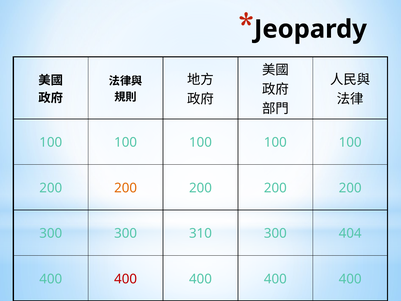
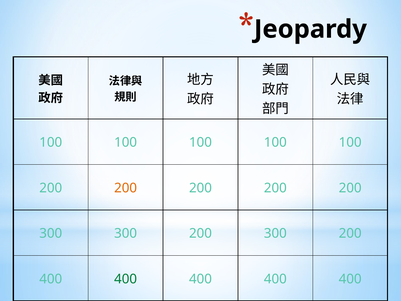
300 300 310: 310 -> 200 (200, 233)
404: 404 -> 200 (350, 233)
400 colour: red -> green (126, 279)
